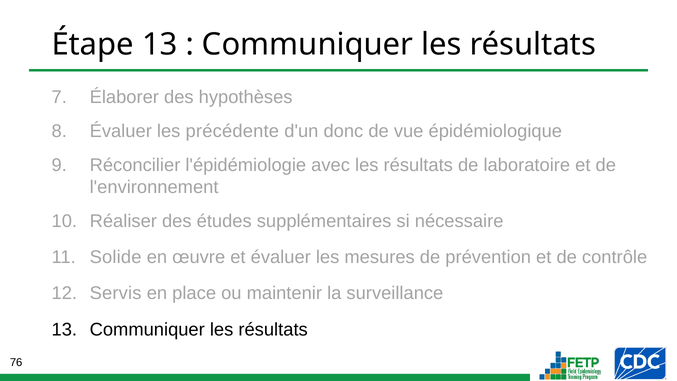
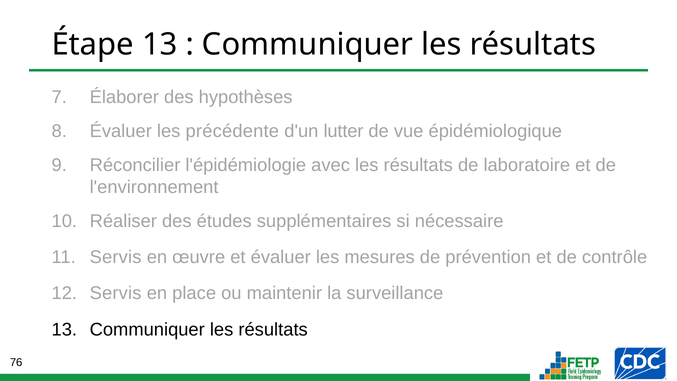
donc: donc -> lutter (343, 131)
Solide: Solide -> Servis (116, 257)
